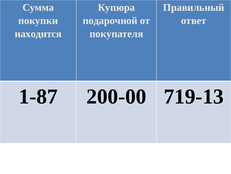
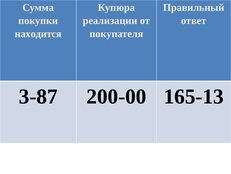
подарочной: подарочной -> реализации (110, 21)
1-87: 1-87 -> 3-87 (38, 96)
719-13: 719-13 -> 165-13 (194, 96)
